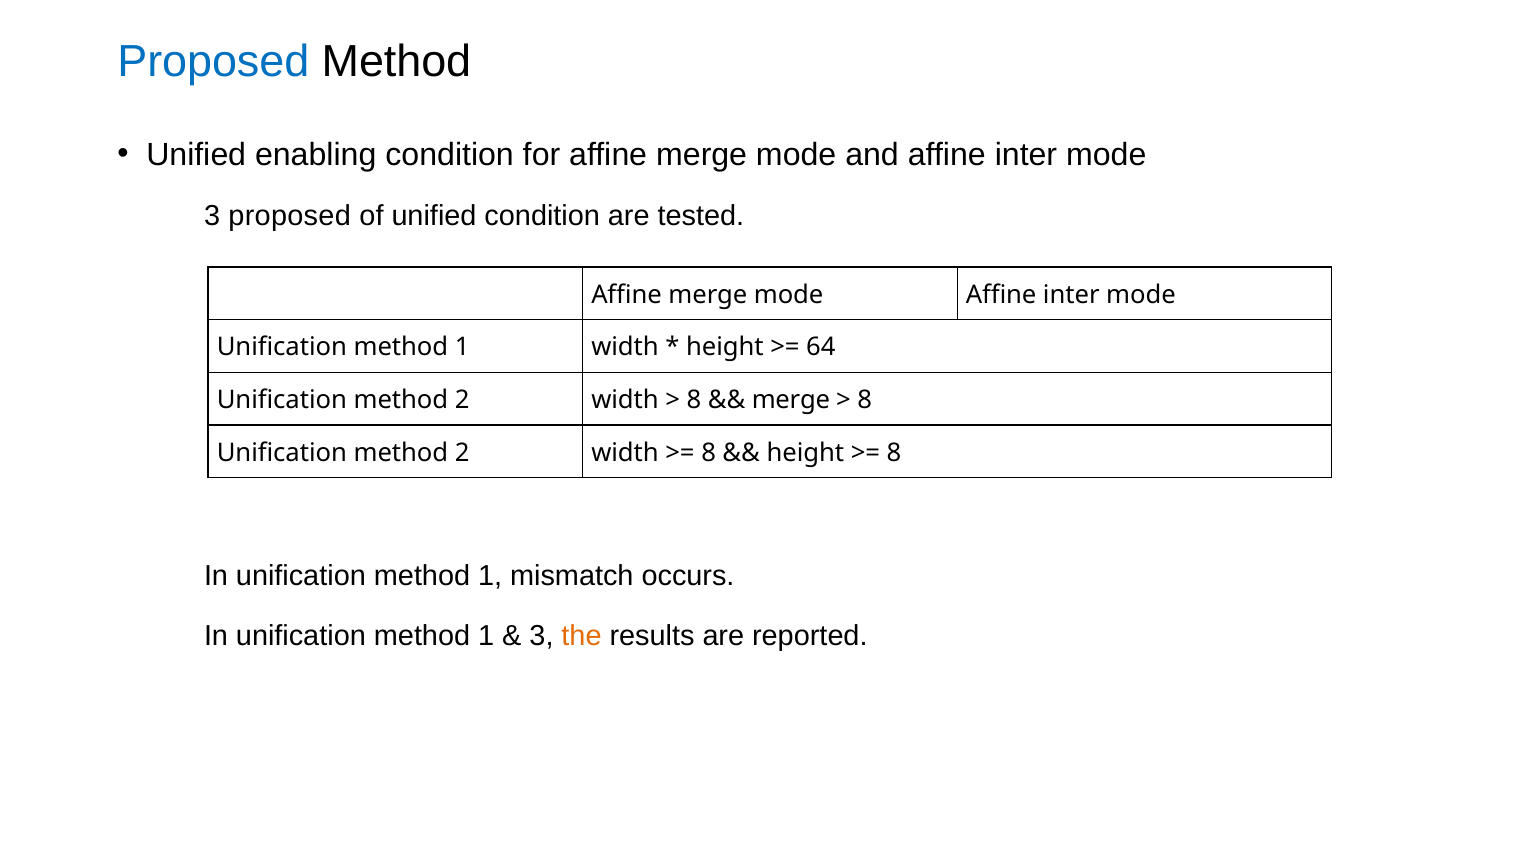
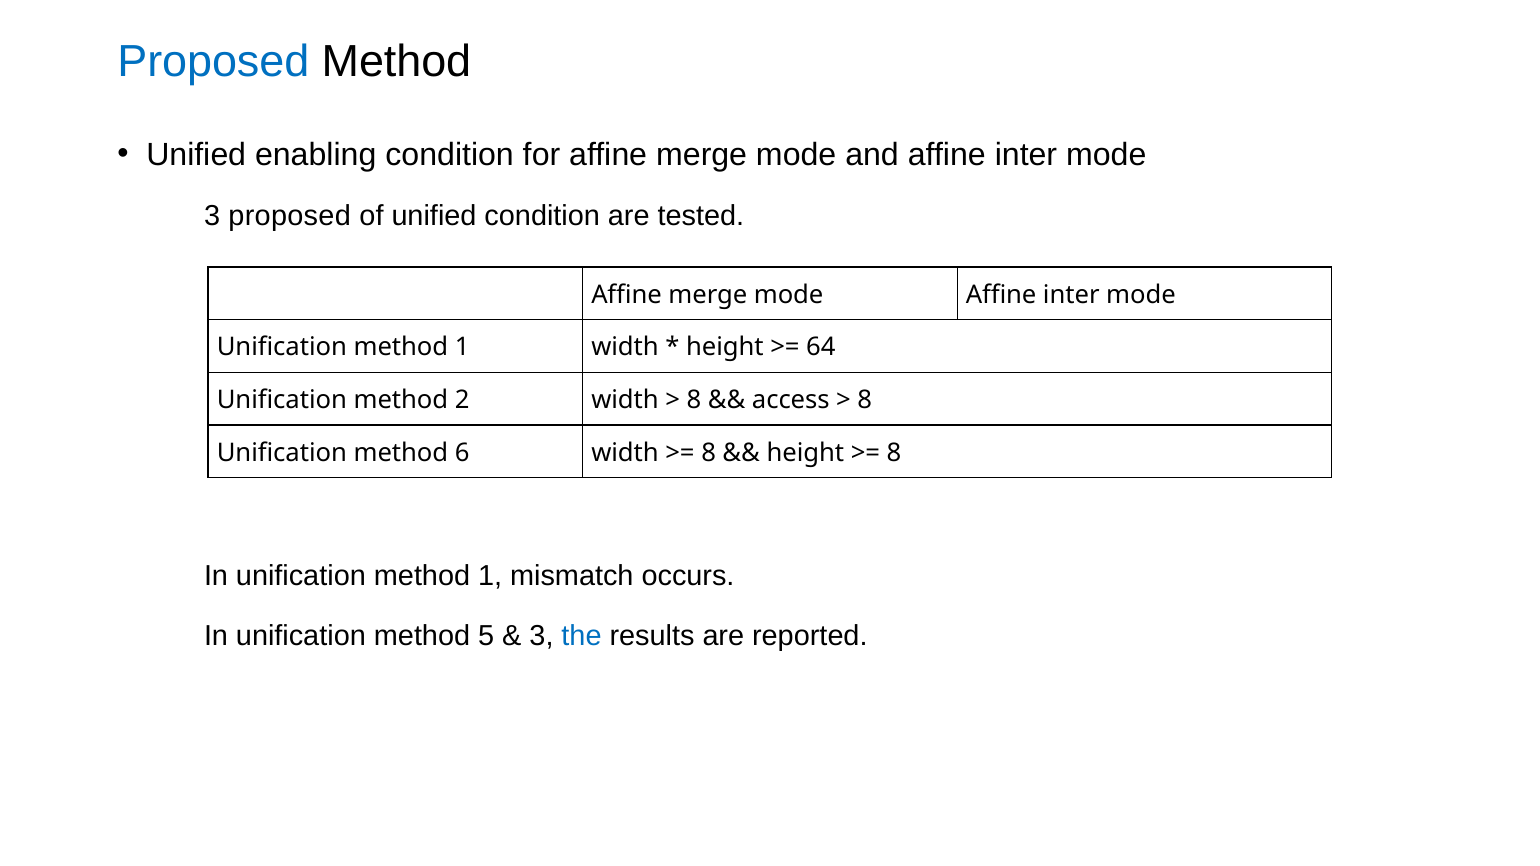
merge: merge -> access (791, 400)
2: 2 -> 6 (462, 453)
1: 1 -> 5 (486, 636)
the colour: orange -> blue (582, 636)
